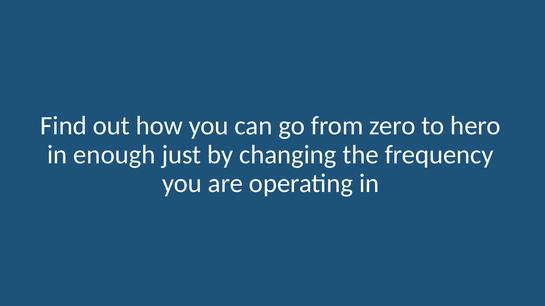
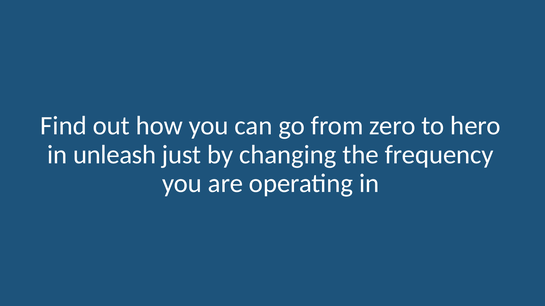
enough: enough -> unleash (115, 155)
